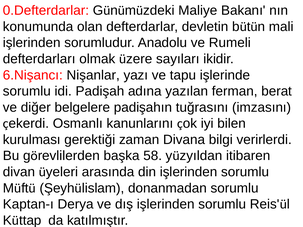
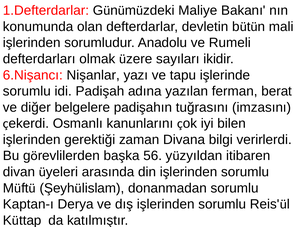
0.Defterdarlar: 0.Defterdarlar -> 1.Defterdarlar (46, 11)
kurulması: kurulması -> işlerinden (32, 140)
58: 58 -> 56 (153, 156)
